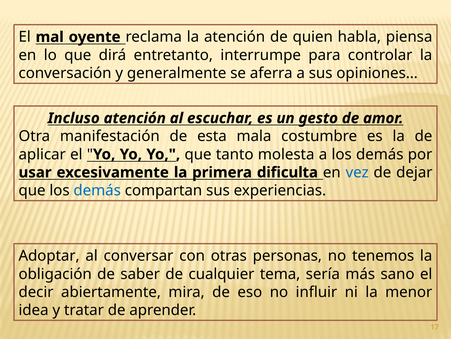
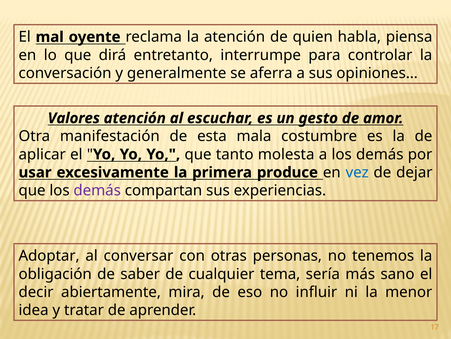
Incluso: Incluso -> Valores (74, 118)
dificulta: dificulta -> produce (287, 172)
demás colour: blue -> purple (97, 190)
